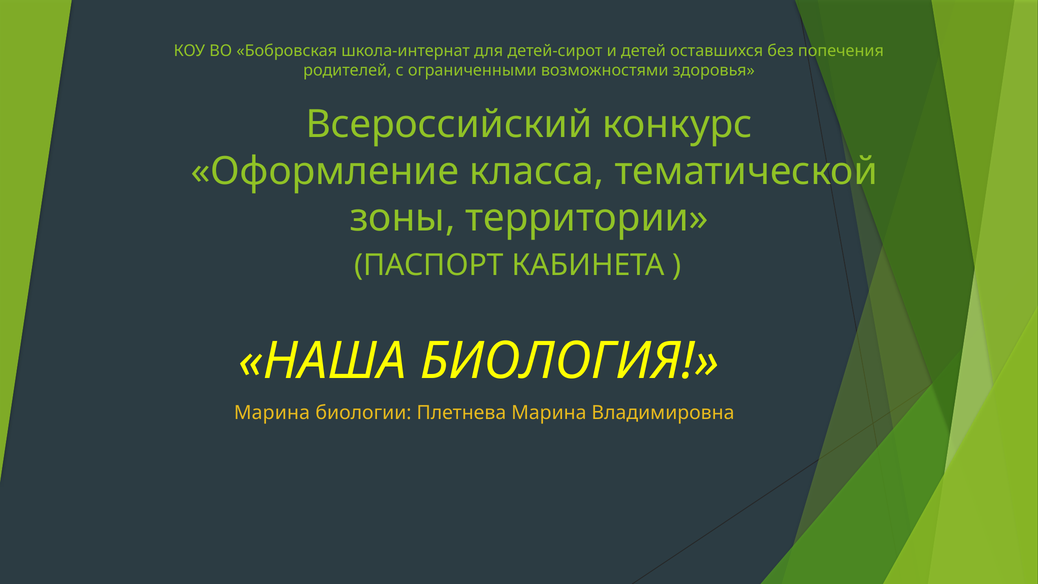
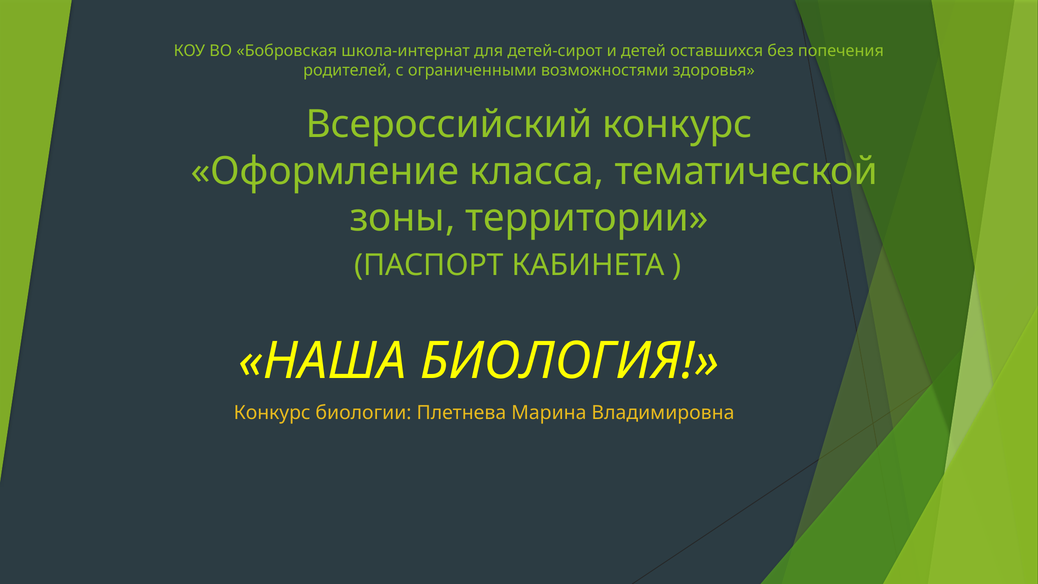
Марина: Марина -> Конкурс (272, 413)
